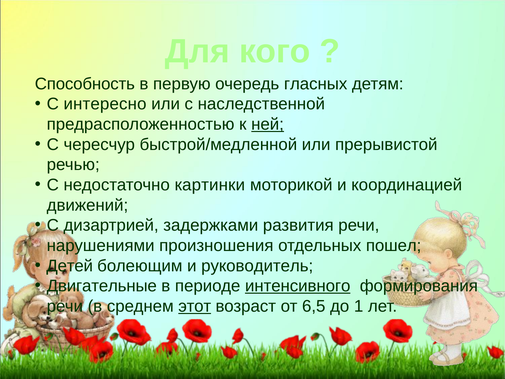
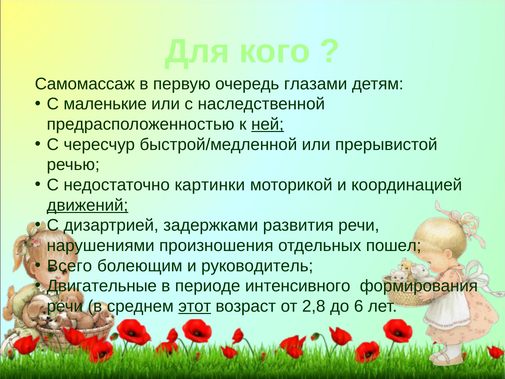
Способность: Способность -> Самомассаж (85, 84)
гласных: гласных -> глазами (316, 84)
интересно: интересно -> маленькие (105, 104)
движений underline: none -> present (87, 205)
Детей: Детей -> Всего (70, 266)
интенсивного underline: present -> none (298, 286)
6,5: 6,5 -> 2,8 (314, 306)
1: 1 -> 6 (359, 306)
